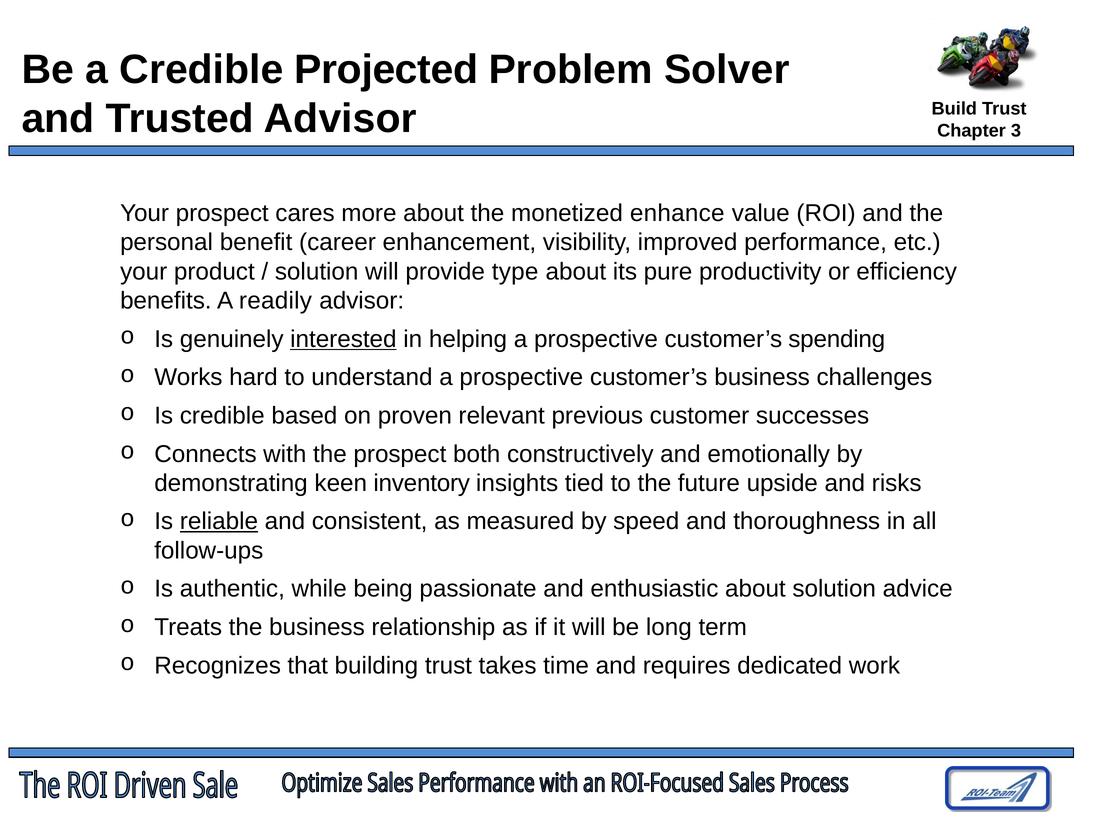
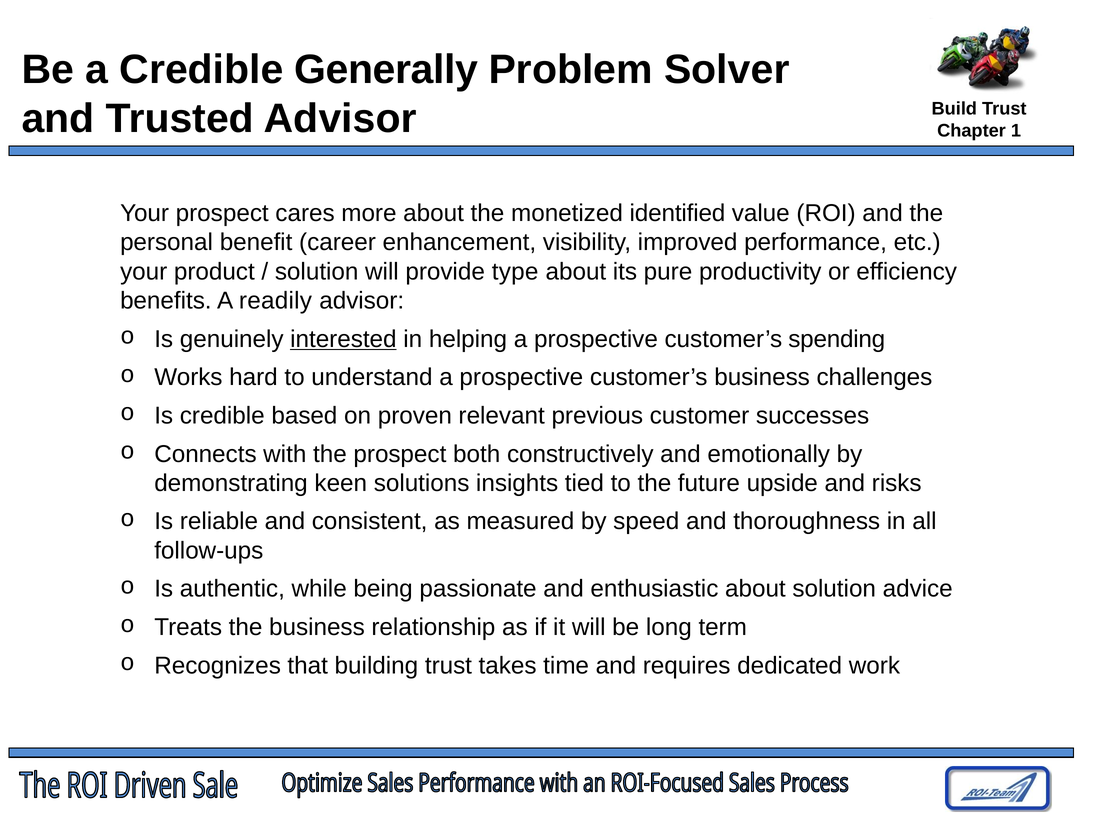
Projected: Projected -> Generally (386, 69)
3: 3 -> 1 (1016, 131)
enhance: enhance -> identified (677, 213)
inventory: inventory -> solutions (422, 483)
reliable underline: present -> none (219, 521)
